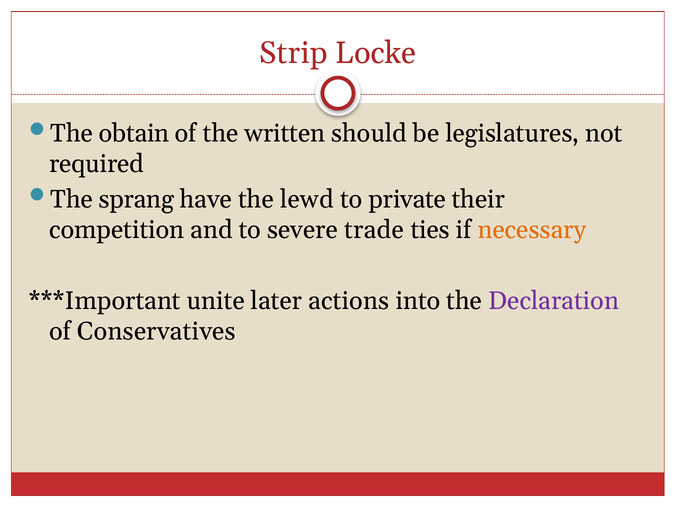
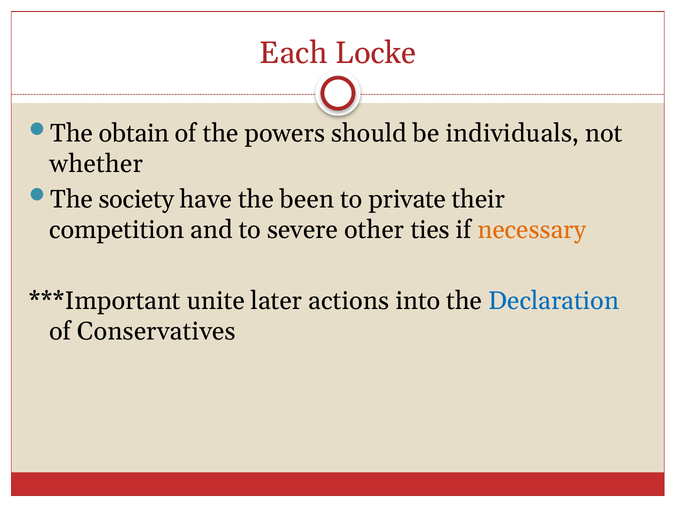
Strip: Strip -> Each (293, 53)
written: written -> powers (285, 133)
legislatures: legislatures -> individuals (512, 133)
required: required -> whether (96, 164)
sprang: sprang -> society (137, 199)
lewd: lewd -> been (307, 199)
trade: trade -> other (374, 230)
Declaration colour: purple -> blue (554, 301)
